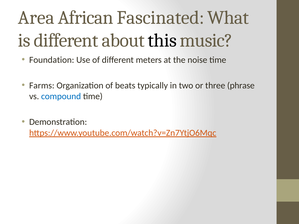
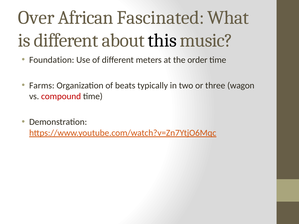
Area: Area -> Over (36, 18)
noise: noise -> order (197, 60)
phrase: phrase -> wagon (241, 86)
compound colour: blue -> red (61, 96)
